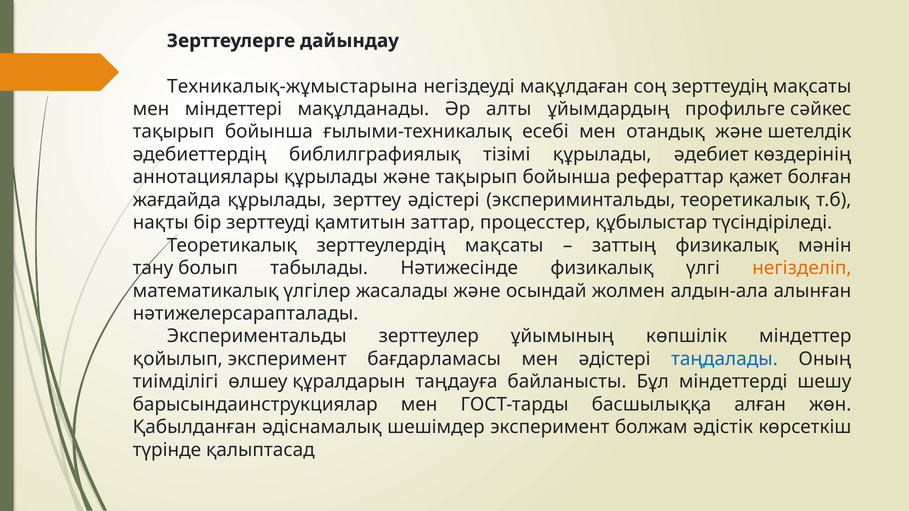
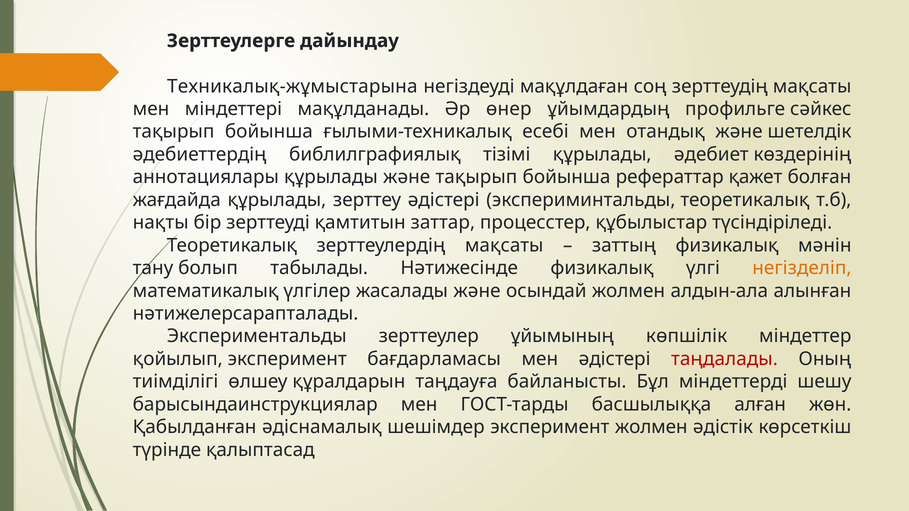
алты: алты -> өнер (509, 109)
таңдалады colour: blue -> red (724, 359)
эксперимент болжам: болжам -> жолмен (651, 427)
